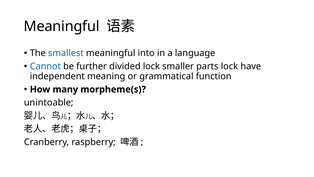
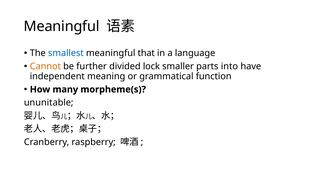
meaningful into: into -> that (146, 53)
Cannot colour: blue -> orange (45, 66)
parts lock: lock -> into (229, 66)
into: into -> unit (44, 102)
